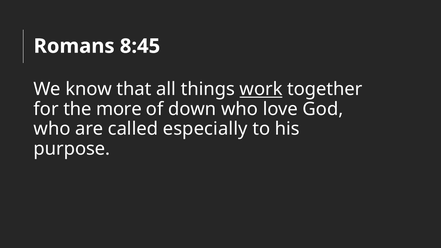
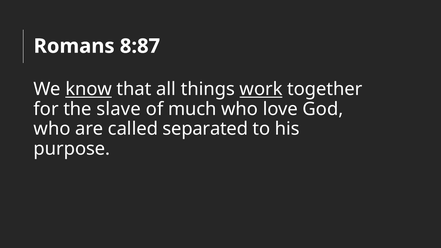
8:45: 8:45 -> 8:87 (140, 46)
know underline: none -> present (89, 89)
more: more -> slave (119, 109)
down: down -> much (192, 109)
especially: especially -> separated (205, 129)
